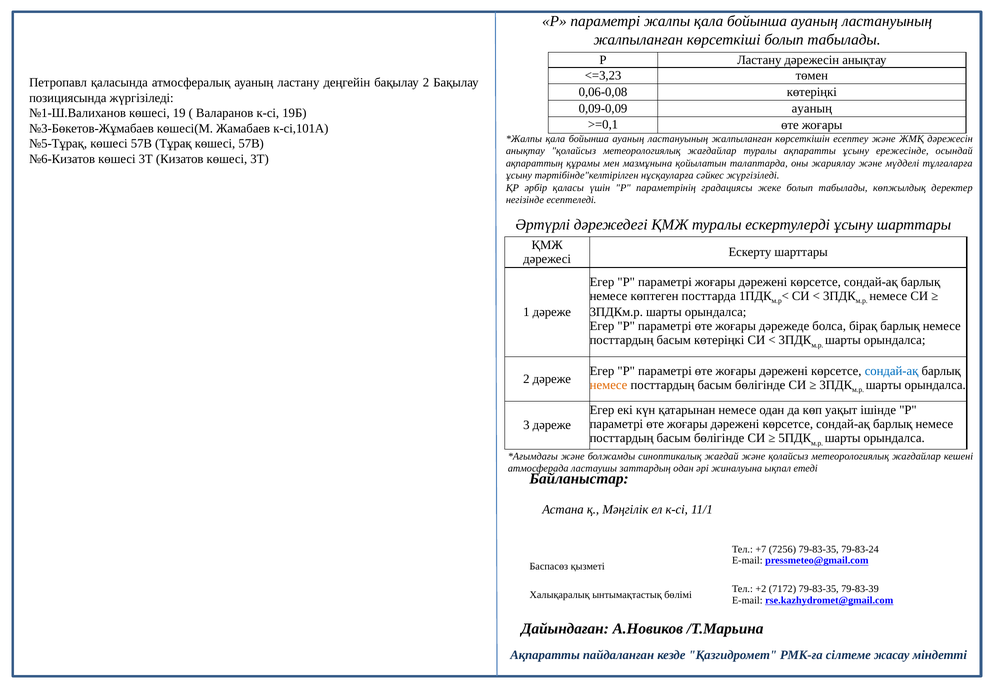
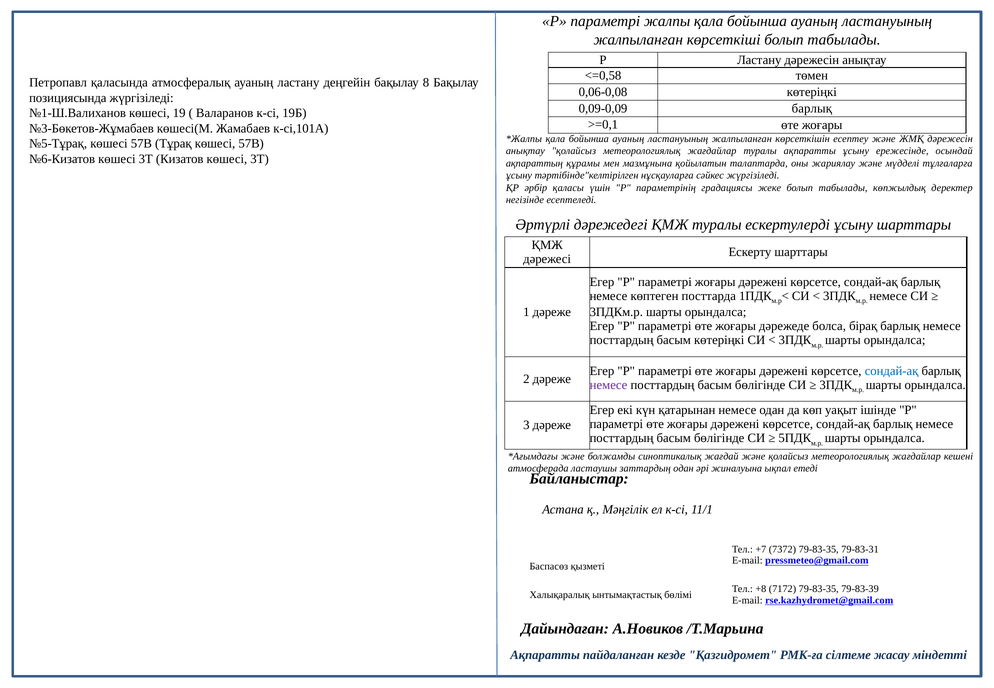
<=3,23: <=3,23 -> <=0,58 (603, 76)
бақылау 2: 2 -> 8 (426, 83)
0,09-0,09 ауаның: ауаның -> барлық (812, 109)
немесе colour: orange -> purple (608, 385)
7256: 7256 -> 7372 (782, 549)
79-83-24: 79-83-24 -> 79-83-31 (860, 549)
+2: +2 -> +8 (761, 589)
